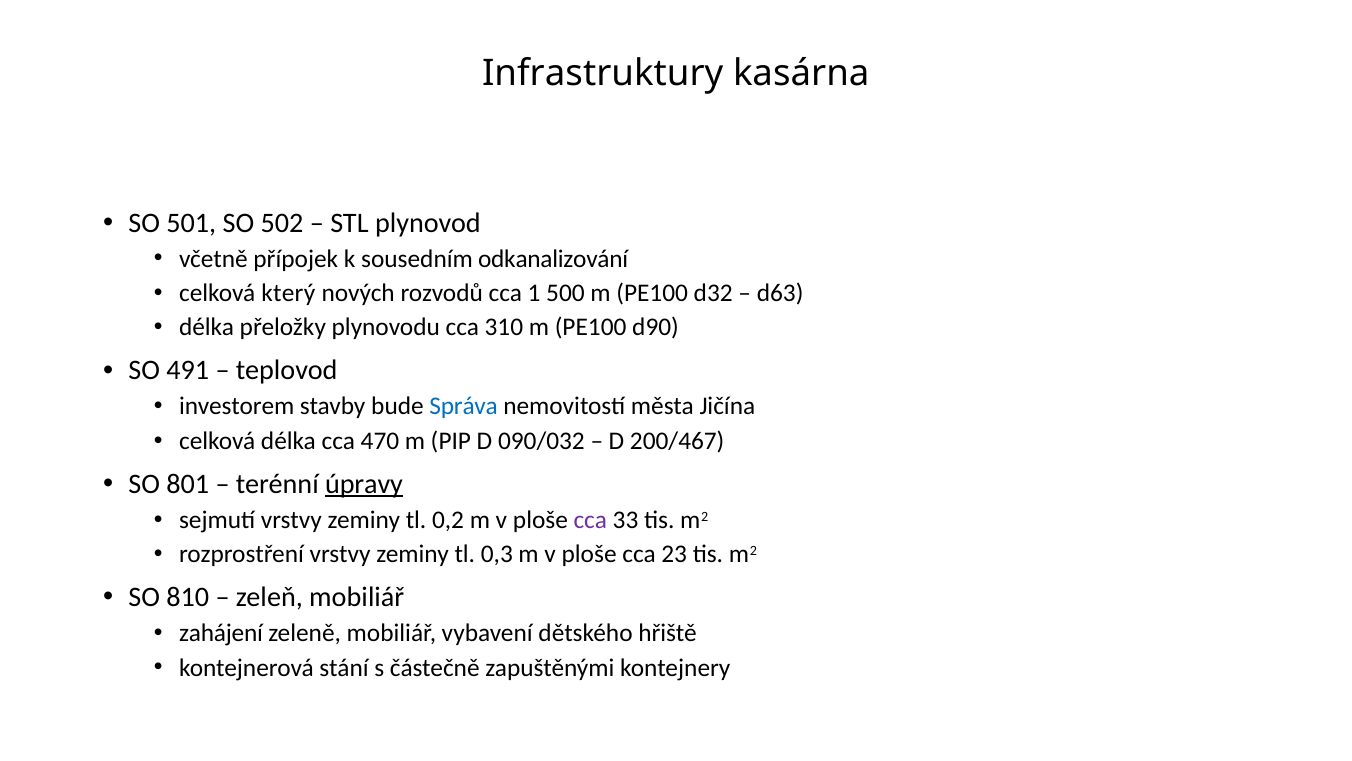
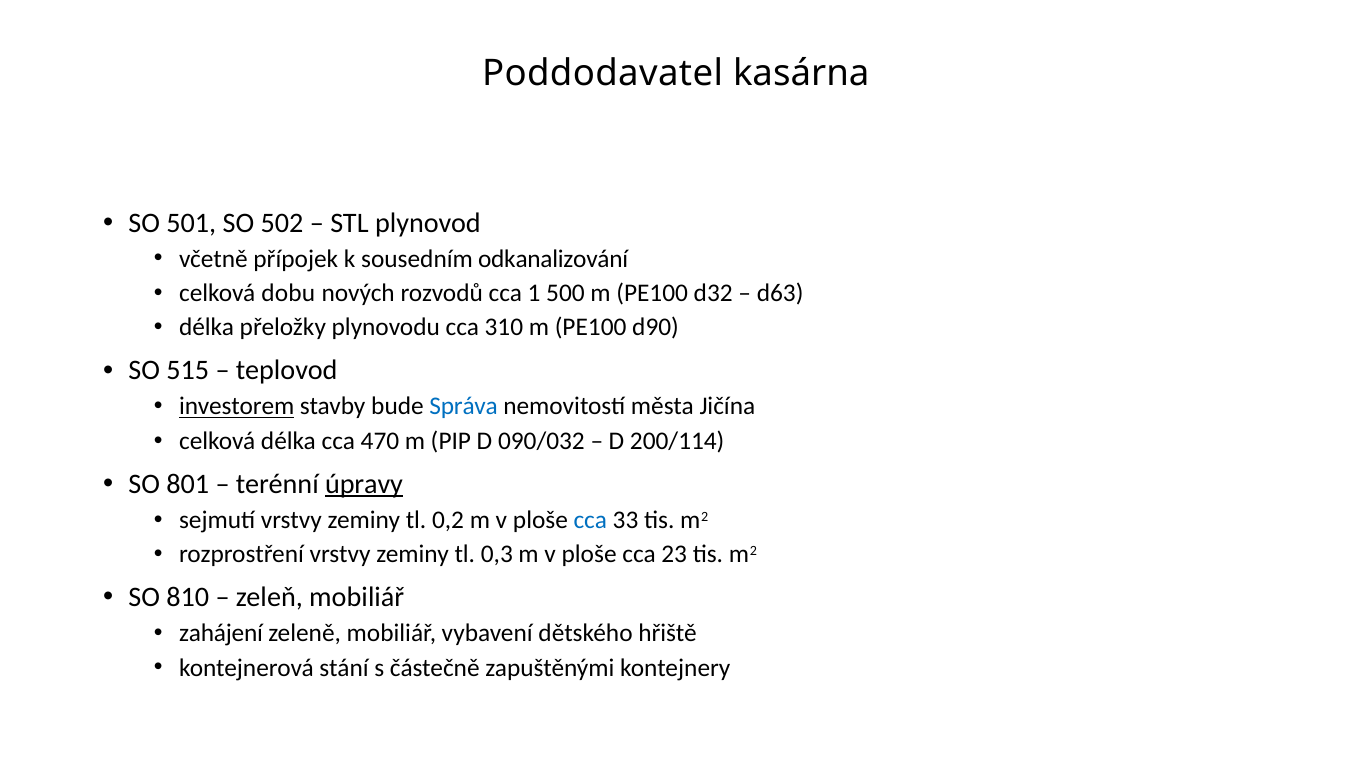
Infrastruktury: Infrastruktury -> Poddodavatel (603, 73)
který: který -> dobu (288, 293)
491: 491 -> 515 (188, 370)
investorem underline: none -> present (237, 406)
200/467: 200/467 -> 200/114 (677, 441)
cca colour: purple -> blue (590, 520)
